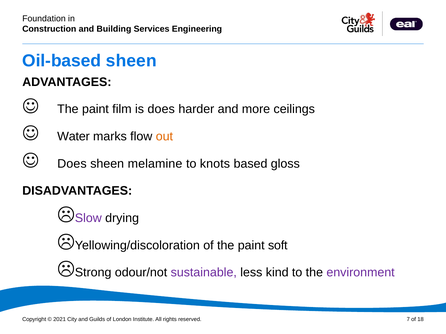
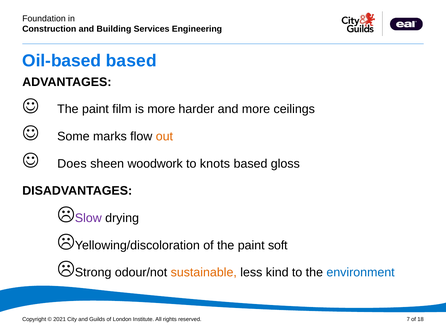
Oil-based sheen: sheen -> based (131, 61)
is does: does -> more (161, 109)
Water: Water -> Some (73, 137)
melamine: melamine -> woodwork (155, 164)
sustainable colour: purple -> orange (204, 273)
environment colour: purple -> blue (361, 273)
